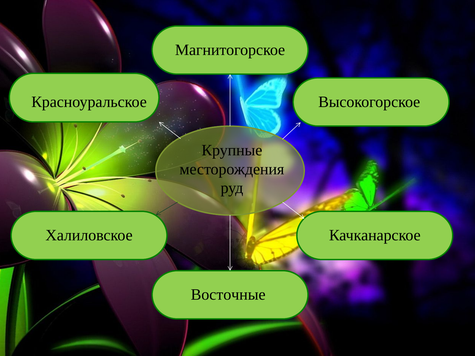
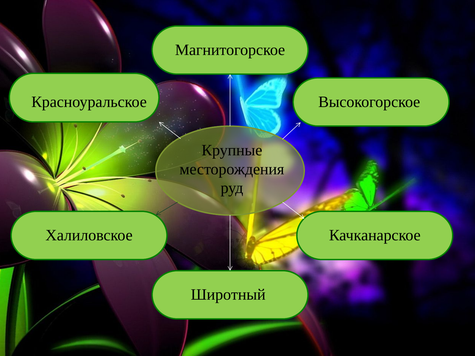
Восточные: Восточные -> Широтный (228, 295)
